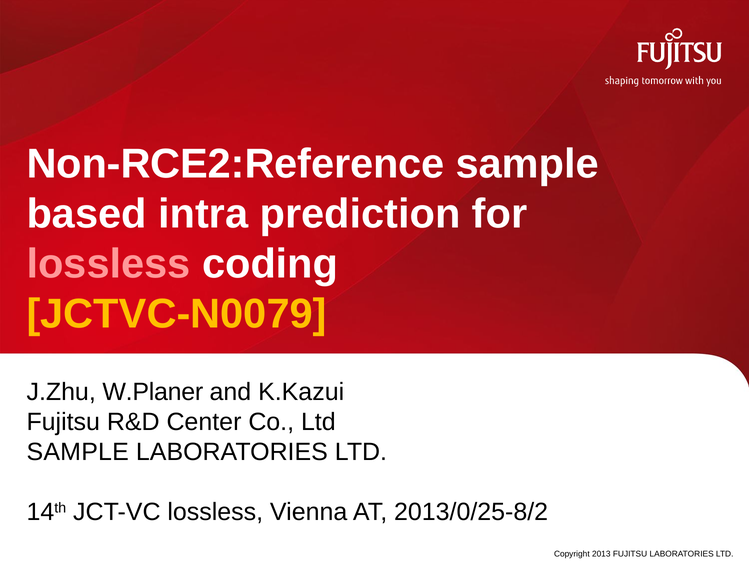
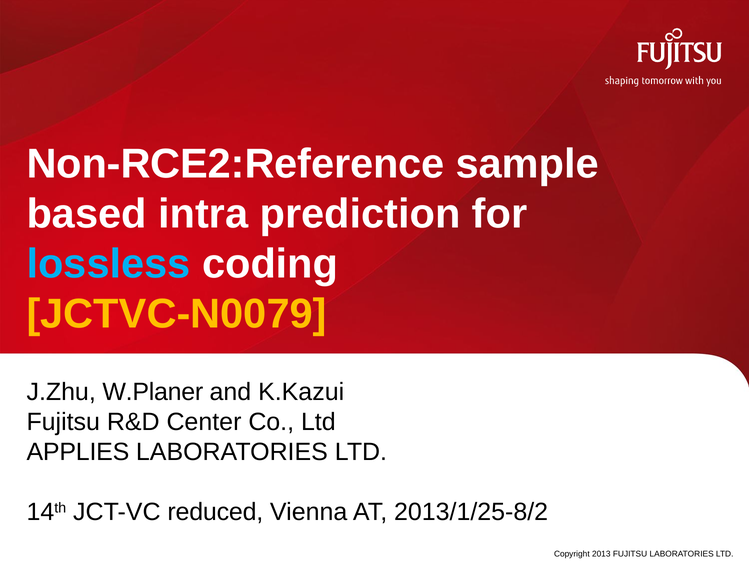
lossless colour: pink -> light blue (109, 264)
SAMPLE: SAMPLE -> APPLIES (78, 452)
JCT-VC lossless: lossless -> reduced (215, 512)
2013/0/25-8/2: 2013/0/25-8/2 -> 2013/1/25-8/2 (471, 512)
